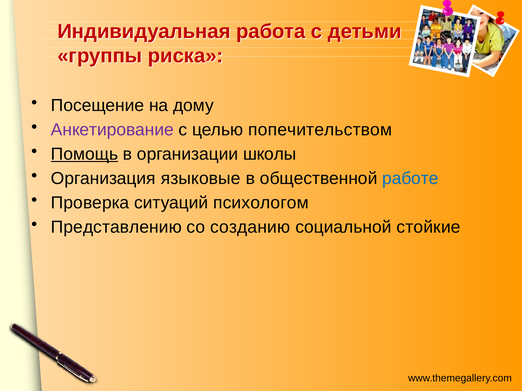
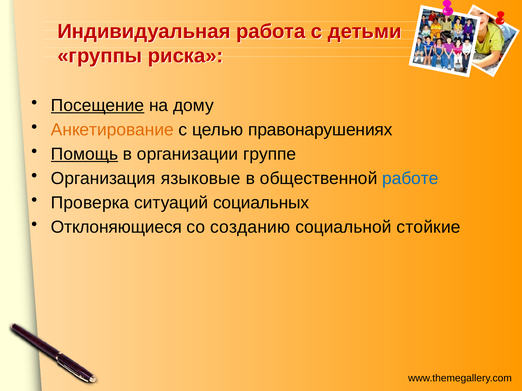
Посещение underline: none -> present (98, 106)
Анкетирование colour: purple -> orange (112, 130)
попечительством: попечительством -> правонарушениях (320, 130)
школы: школы -> группе (270, 154)
психологом: психологом -> социальных (261, 203)
Представлению: Представлению -> Отклоняющиеся (116, 227)
